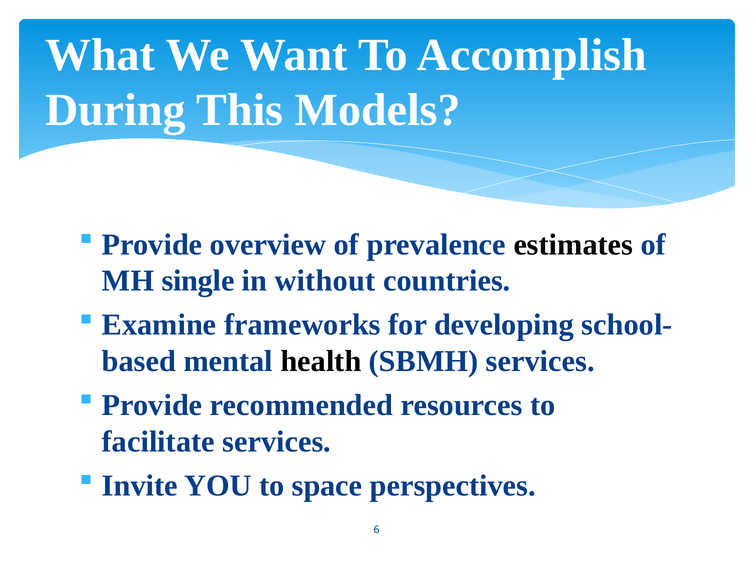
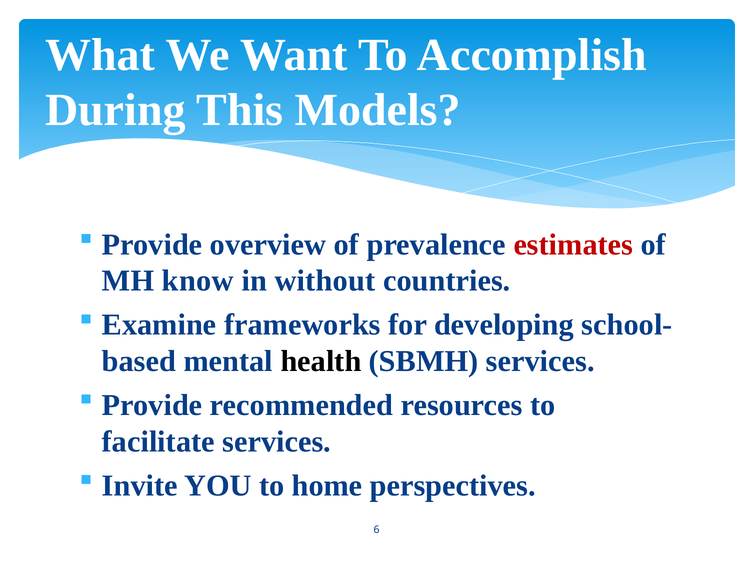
estimates colour: black -> red (573, 244)
single: single -> know (198, 281)
space: space -> home (327, 485)
